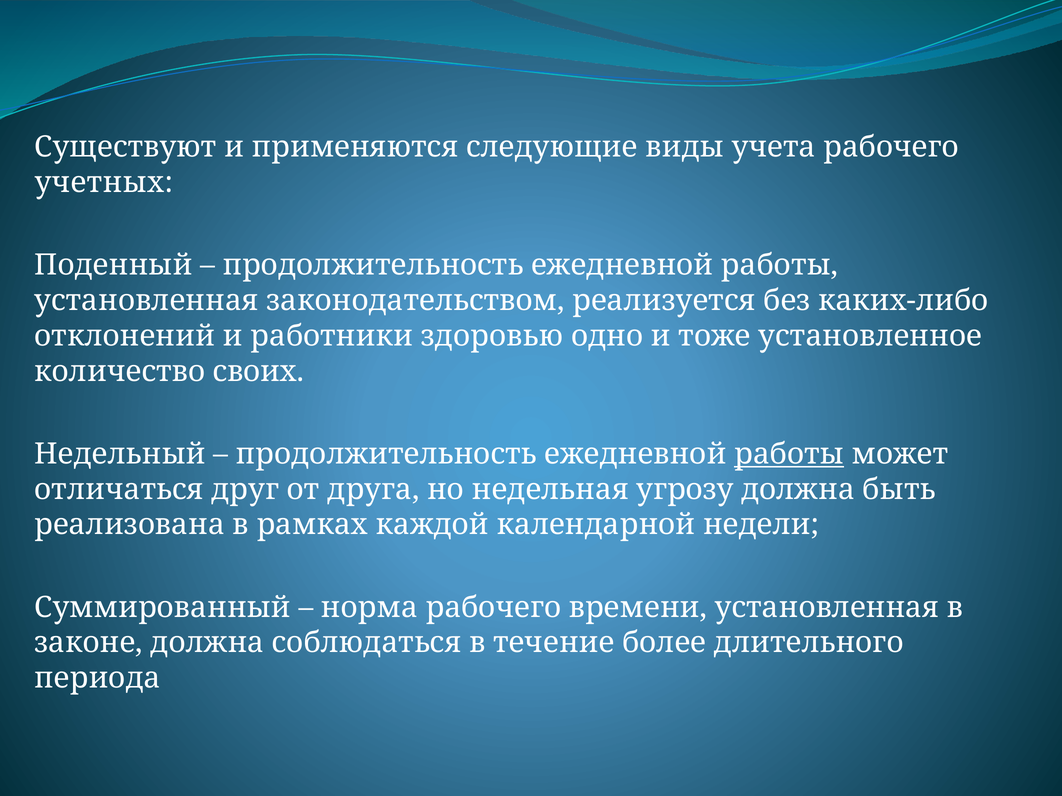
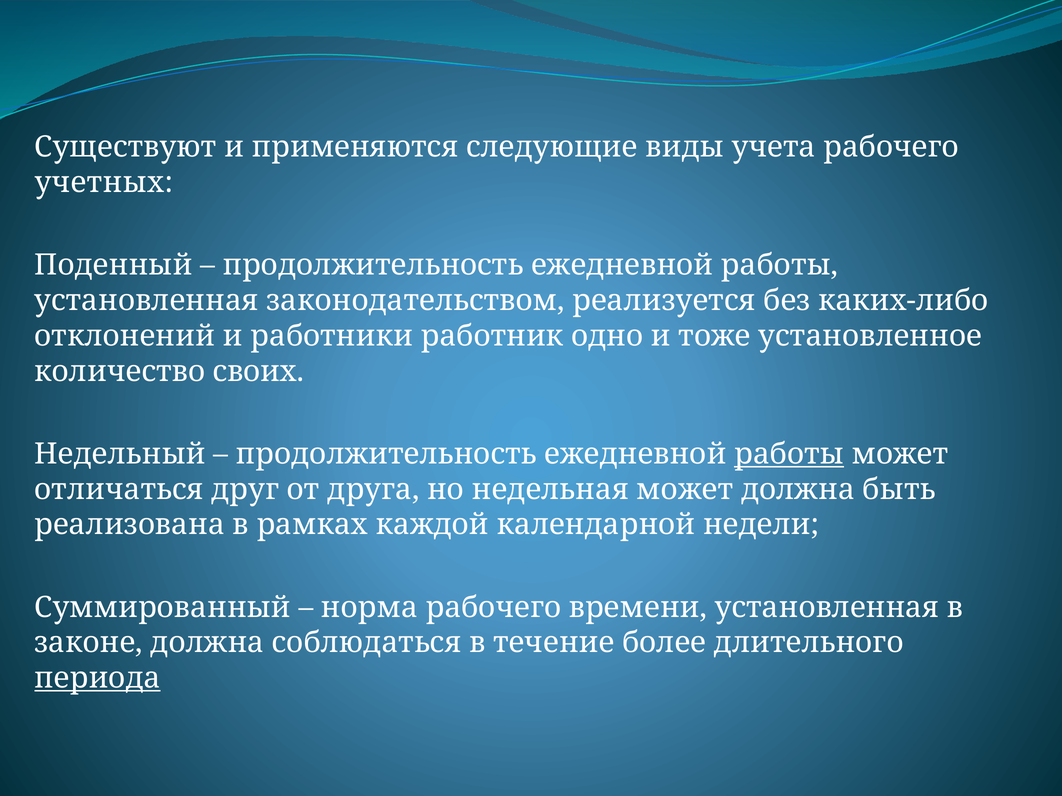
здоровью: здоровью -> работник (492, 336)
недельная угрозу: угрозу -> может (685, 490)
периода underline: none -> present (98, 679)
